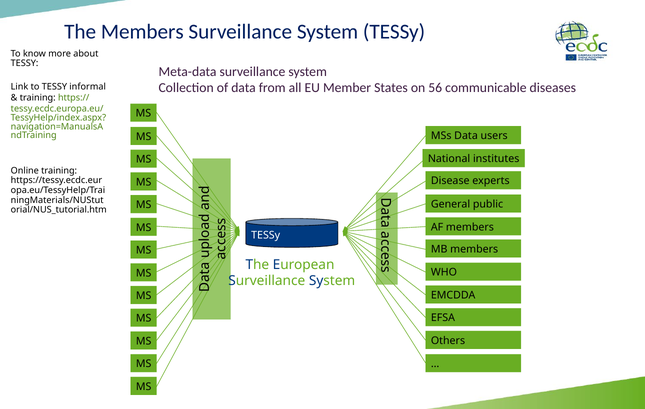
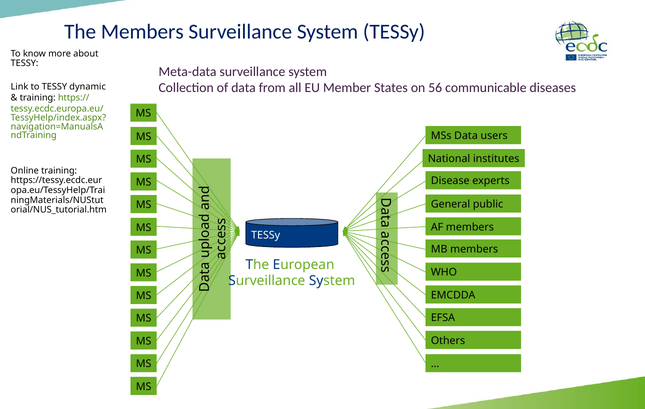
informal: informal -> dynamic (88, 87)
